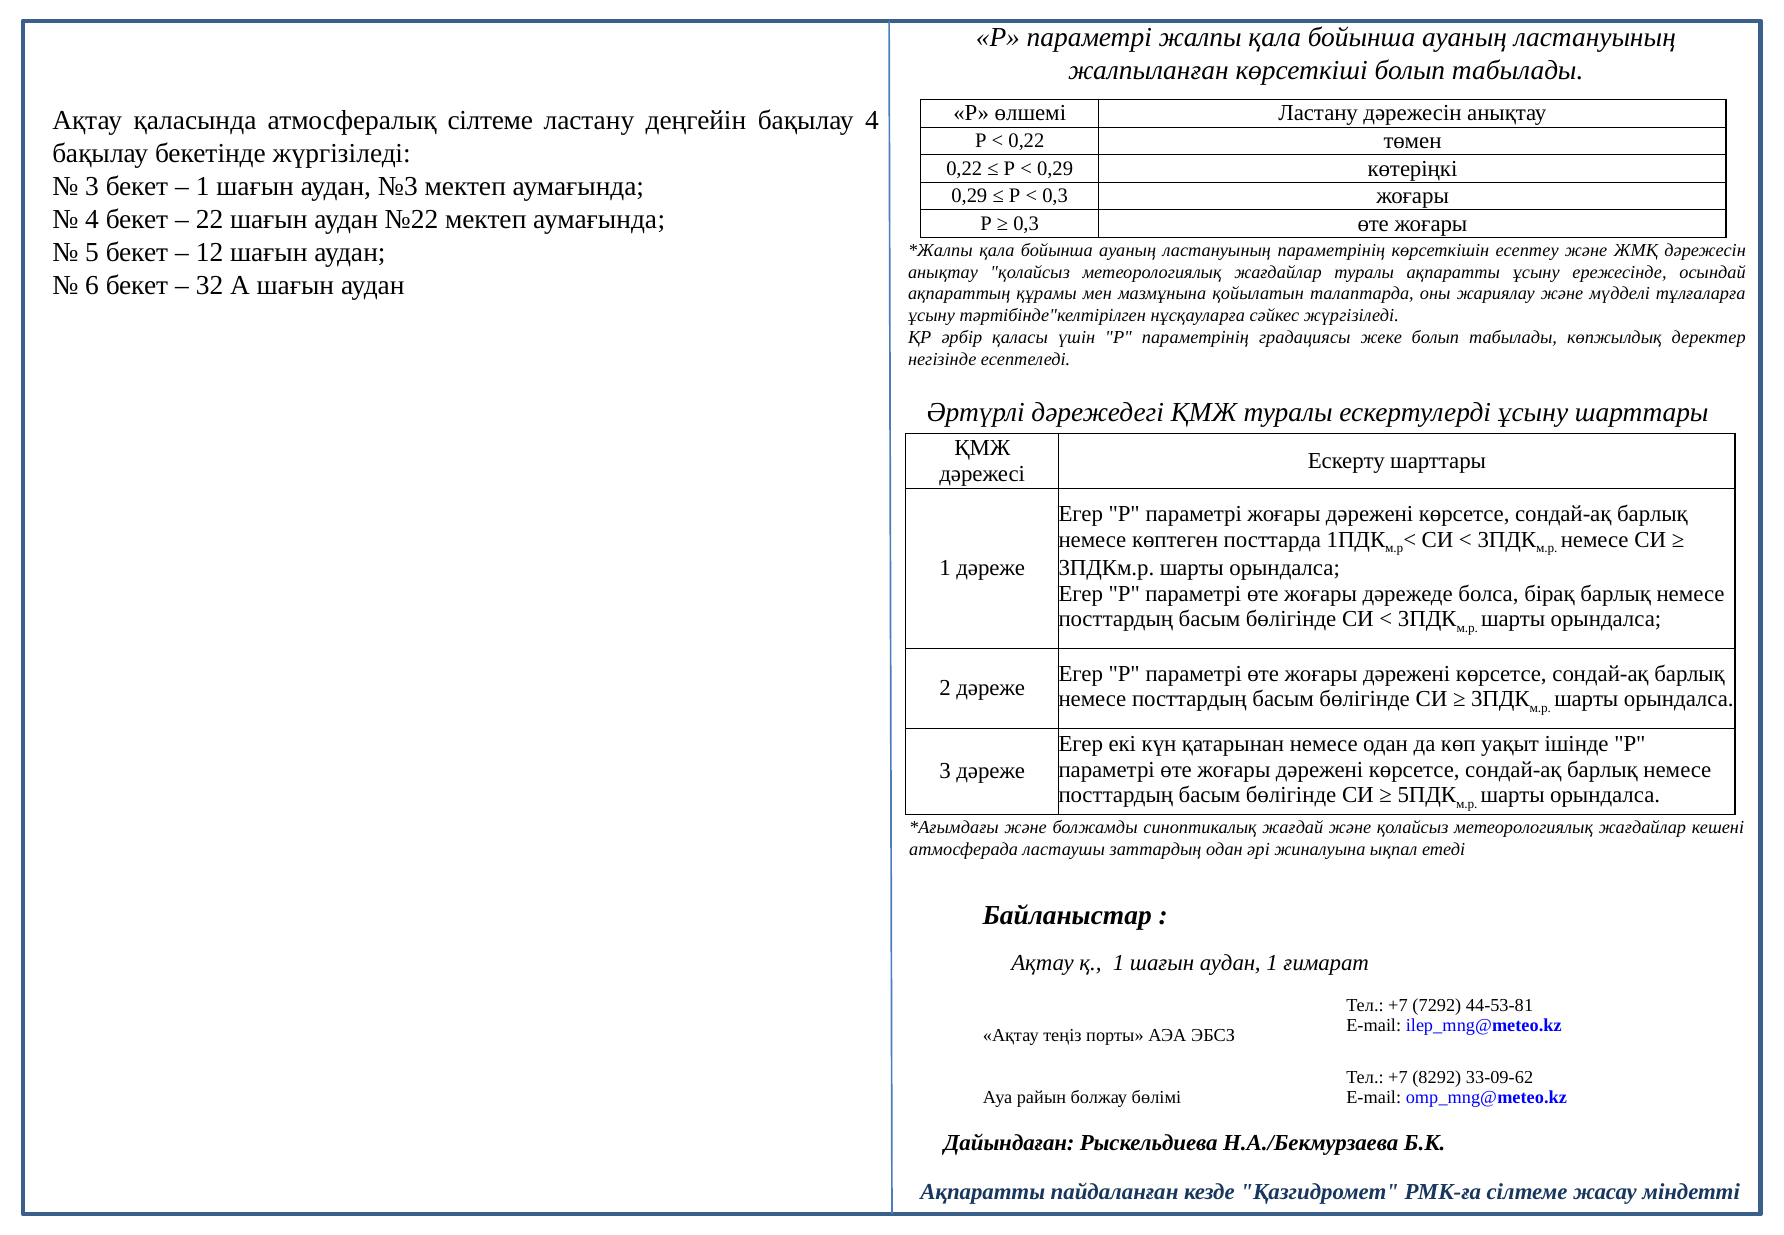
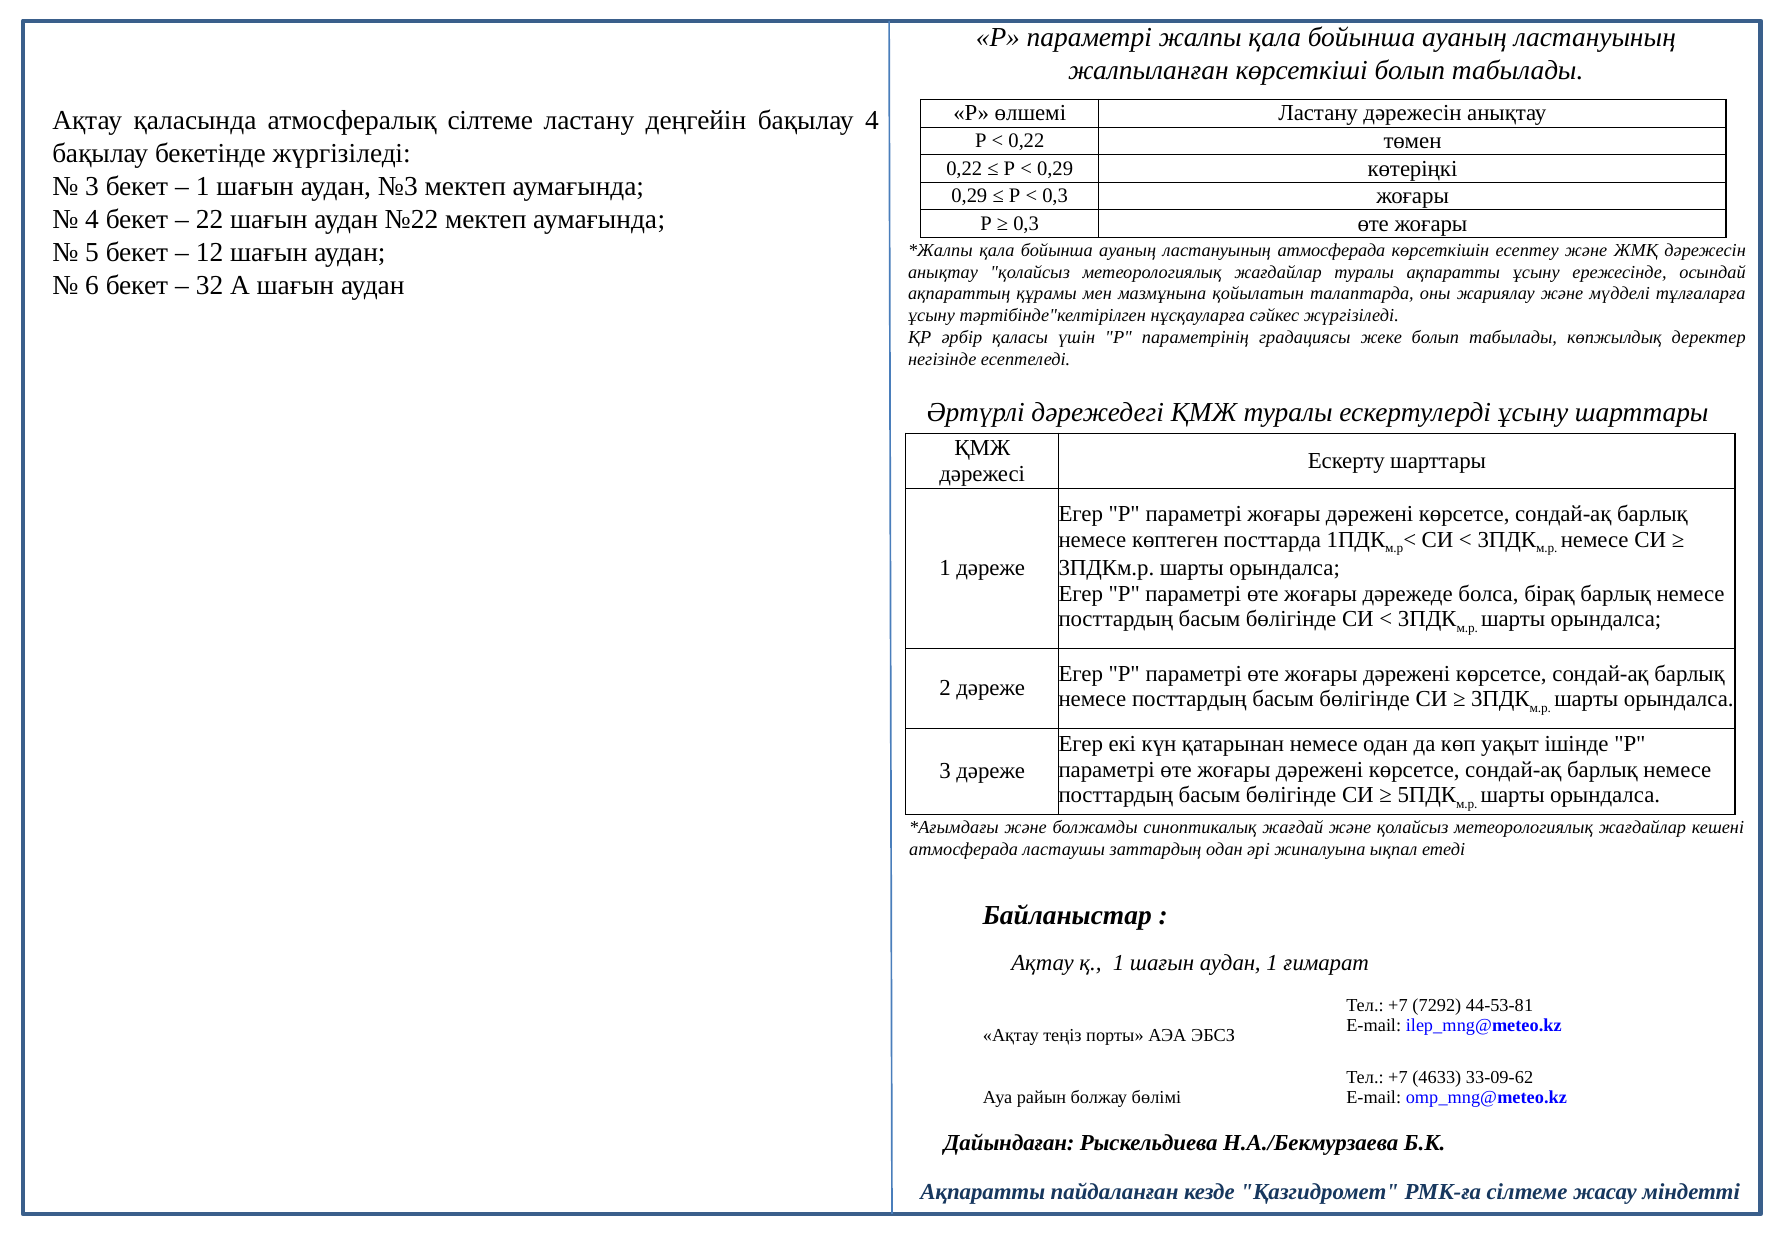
ластануының параметрінің: параметрінің -> атмосферада (1331, 250)
8292: 8292 -> 4633 (1437, 1077)
